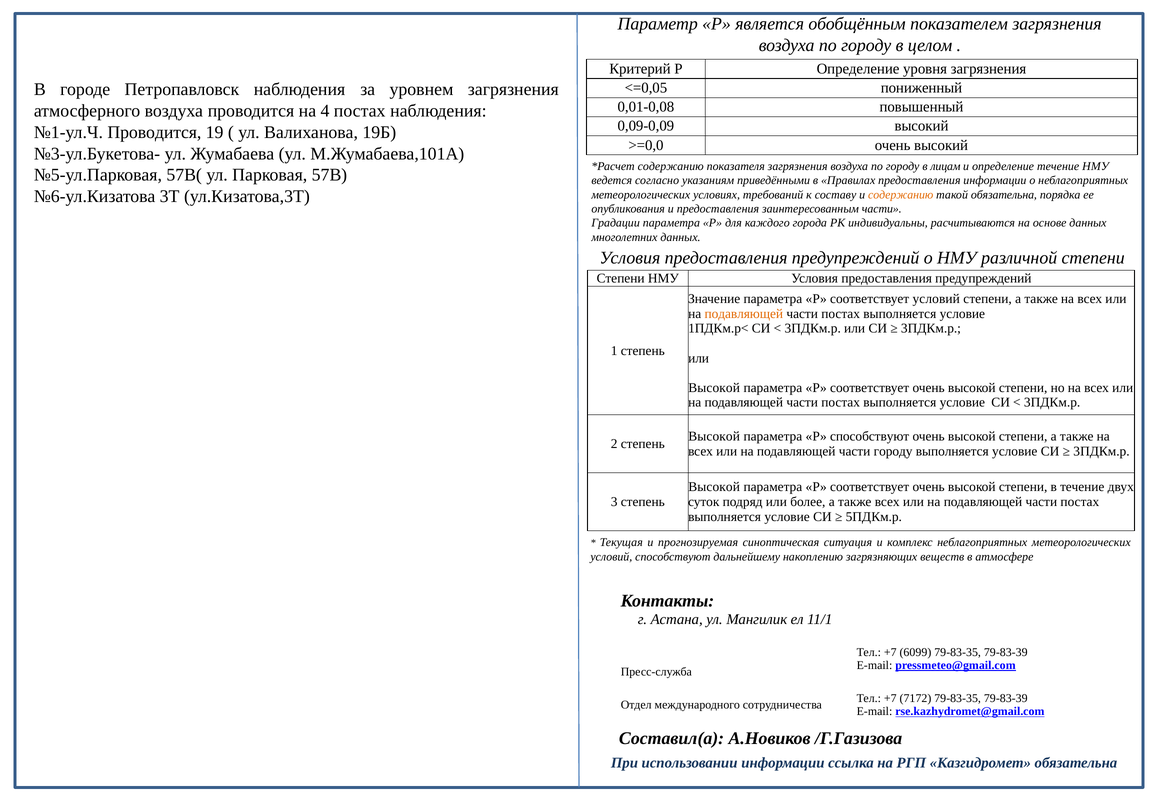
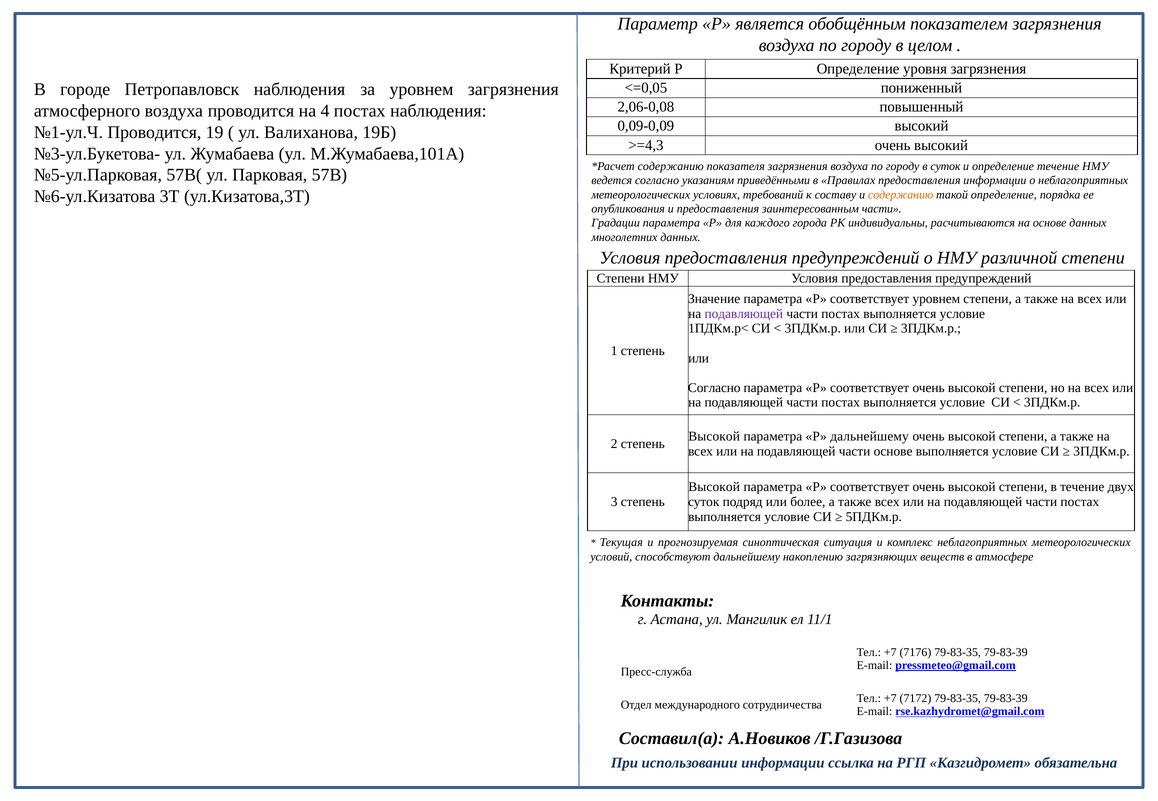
0,01-0,08: 0,01-0,08 -> 2,06-0,08 (646, 107)
>=0,0: >=0,0 -> >=4,3 (646, 145)
в лицам: лицам -> суток (945, 166)
такой обязательна: обязательна -> определение (1004, 195)
соответствует условий: условий -> уровнем (936, 299)
подавляющей colour: orange -> purple (744, 314)
Высокой: Высокой -> Согласно (714, 388)
Р способствуют: способствуют -> дальнейшему (870, 437)
части городу: городу -> основе (893, 452)
6099: 6099 -> 7176 (915, 653)
